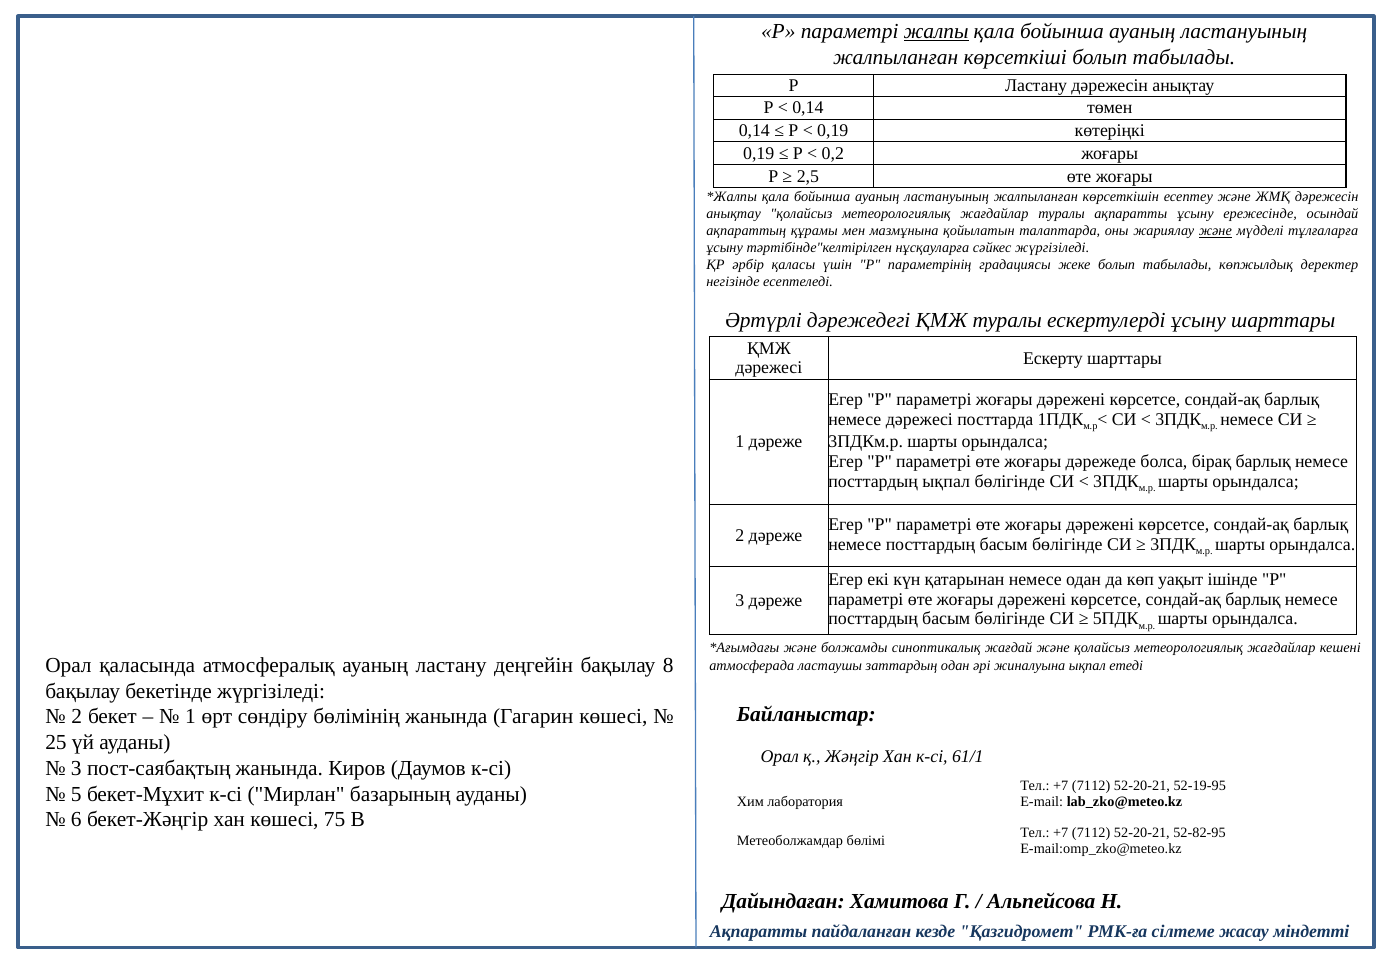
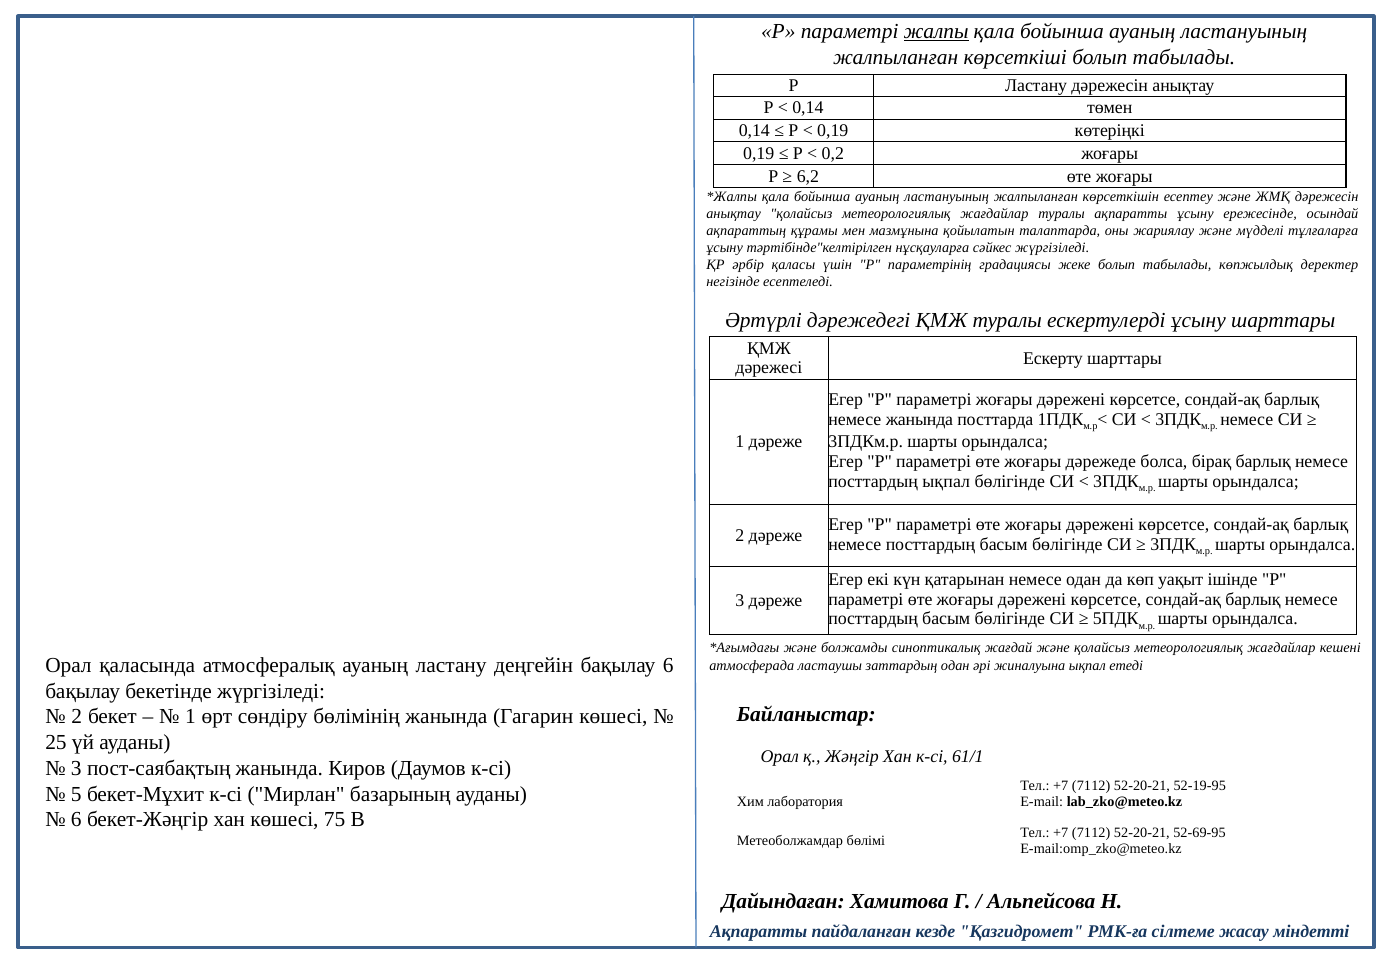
2,5: 2,5 -> 6,2 (808, 176)
және underline: present -> none (1215, 231)
немесе дәрежесі: дәрежесі -> жанында (919, 419)
бақылау 8: 8 -> 6 (668, 665)
52-82-95: 52-82-95 -> 52-69-95 (1200, 832)
